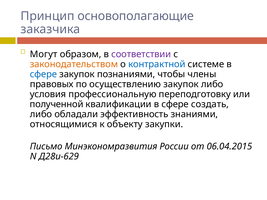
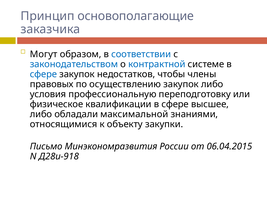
соответствии colour: purple -> blue (141, 54)
законодательством colour: orange -> blue (74, 64)
познаниями: познаниями -> недостатков (126, 74)
полученной: полученной -> физическое (56, 104)
создать: создать -> высшее (210, 104)
эффективность: эффективность -> максимальной (134, 114)
Д28и-629: Д28и-629 -> Д28и-918 (59, 157)
